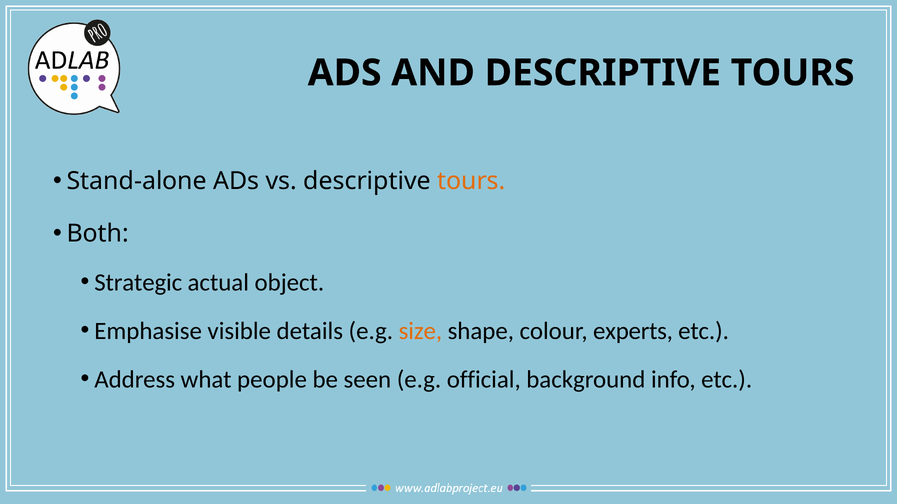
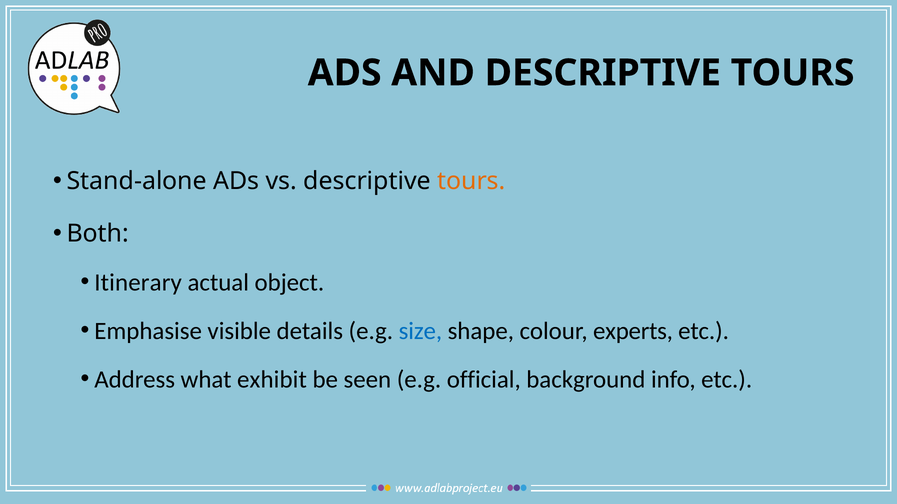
Strategic: Strategic -> Itinerary (138, 283)
size colour: orange -> blue (420, 331)
people: people -> exhibit (272, 380)
